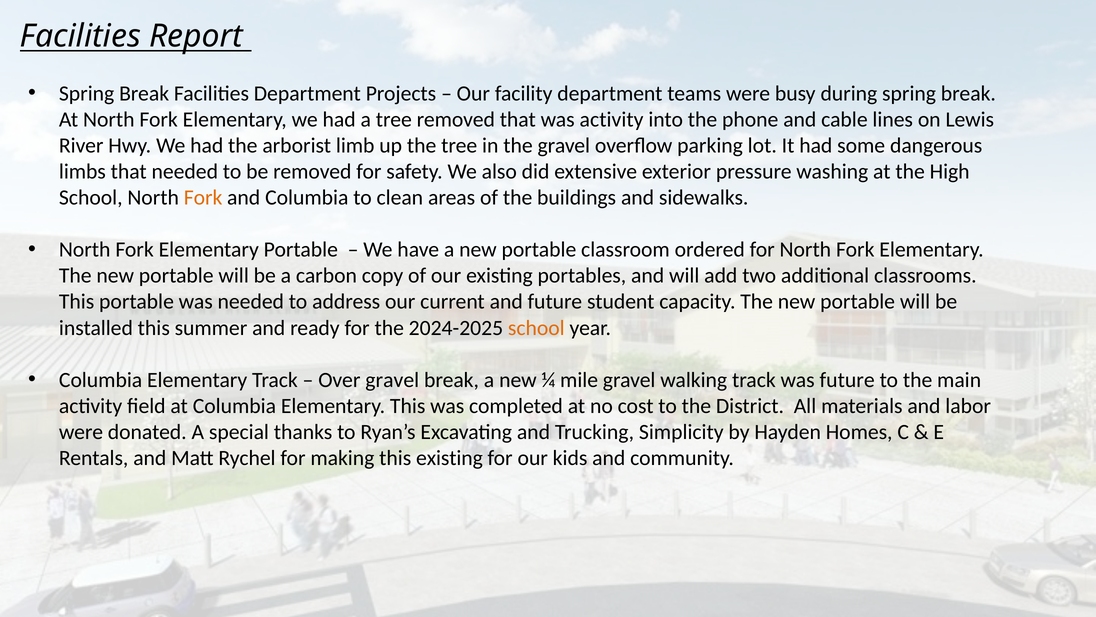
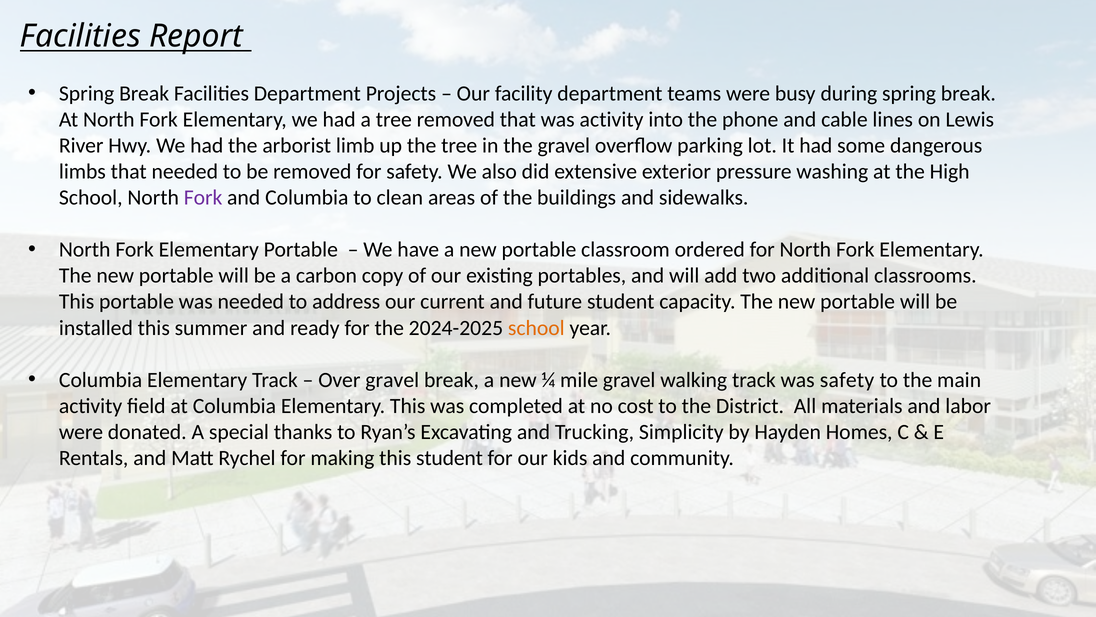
Fork colour: orange -> purple (203, 198)
was future: future -> safety (847, 380)
this existing: existing -> student (450, 458)
